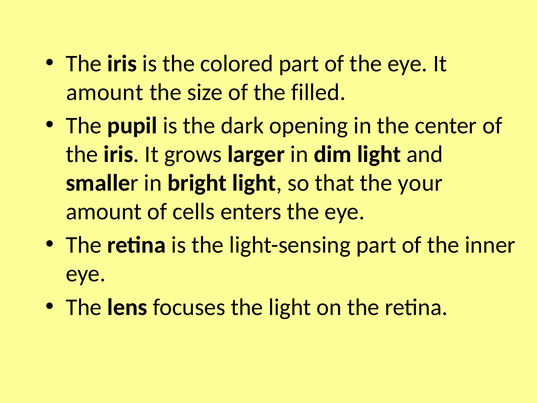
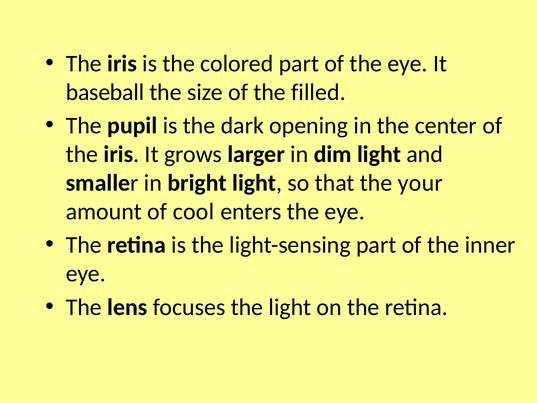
amount: amount -> baseball (105, 92)
cells: cells -> cool (194, 211)
